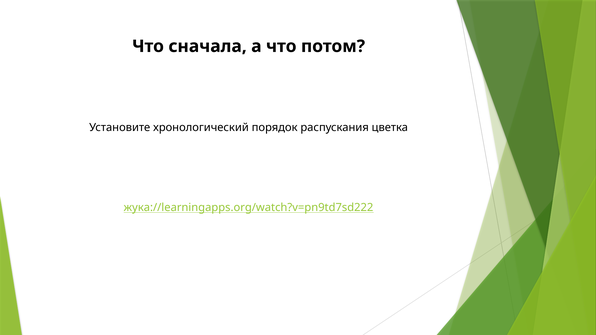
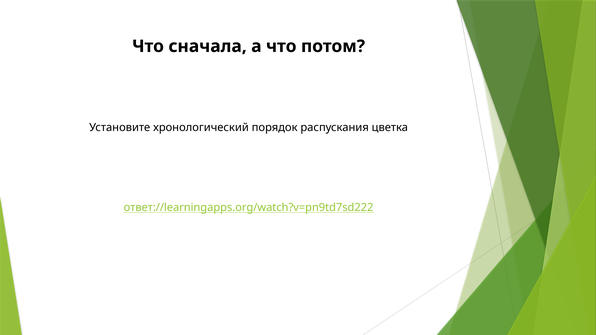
жука://learningapps.org/watch?v=pn9td7sd222: жука://learningapps.org/watch?v=pn9td7sd222 -> ответ://learningapps.org/watch?v=pn9td7sd222 (249, 208)
